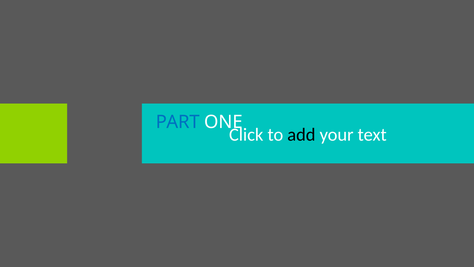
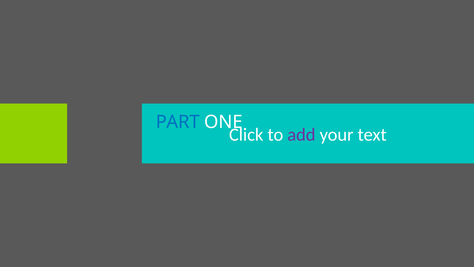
add colour: black -> purple (301, 135)
